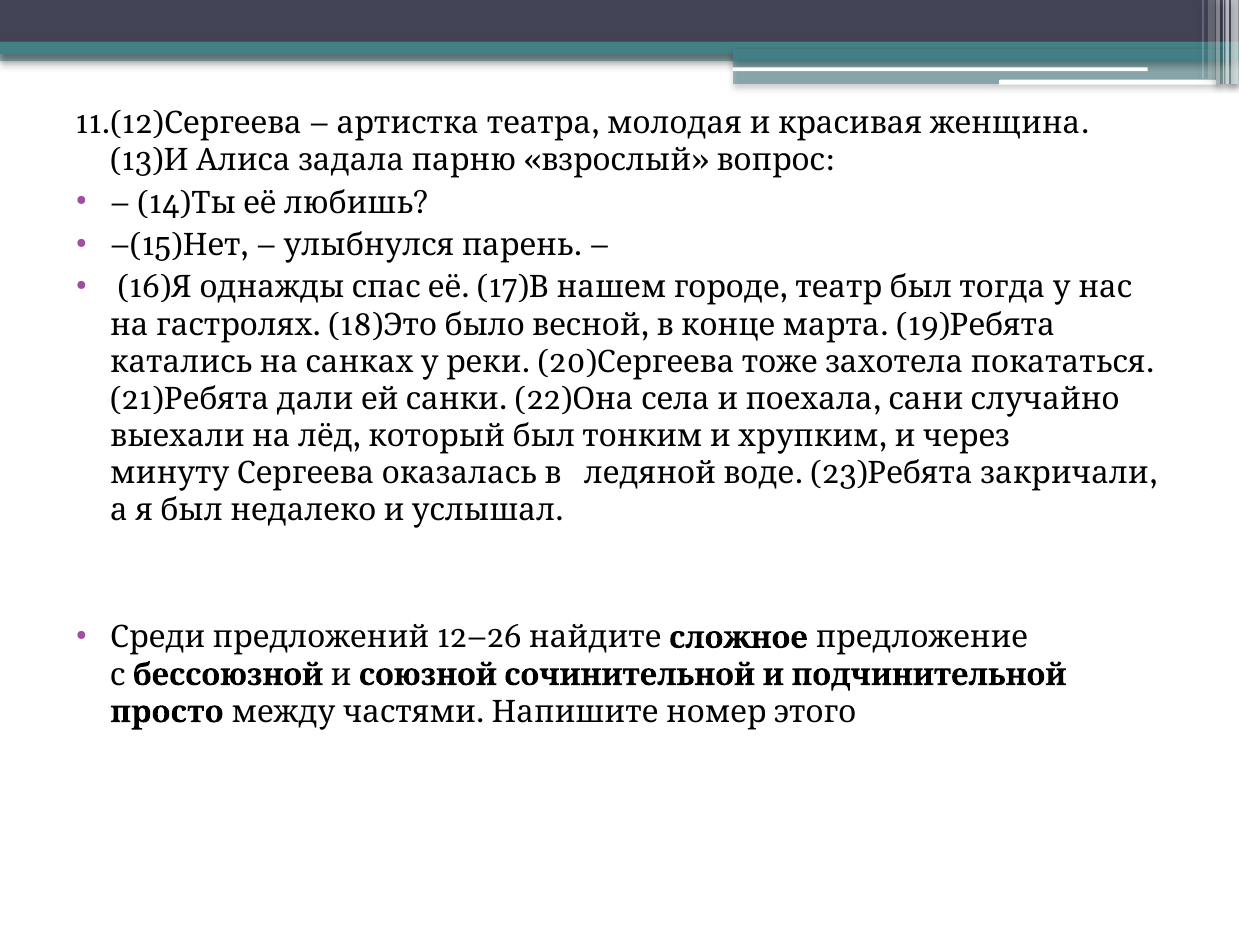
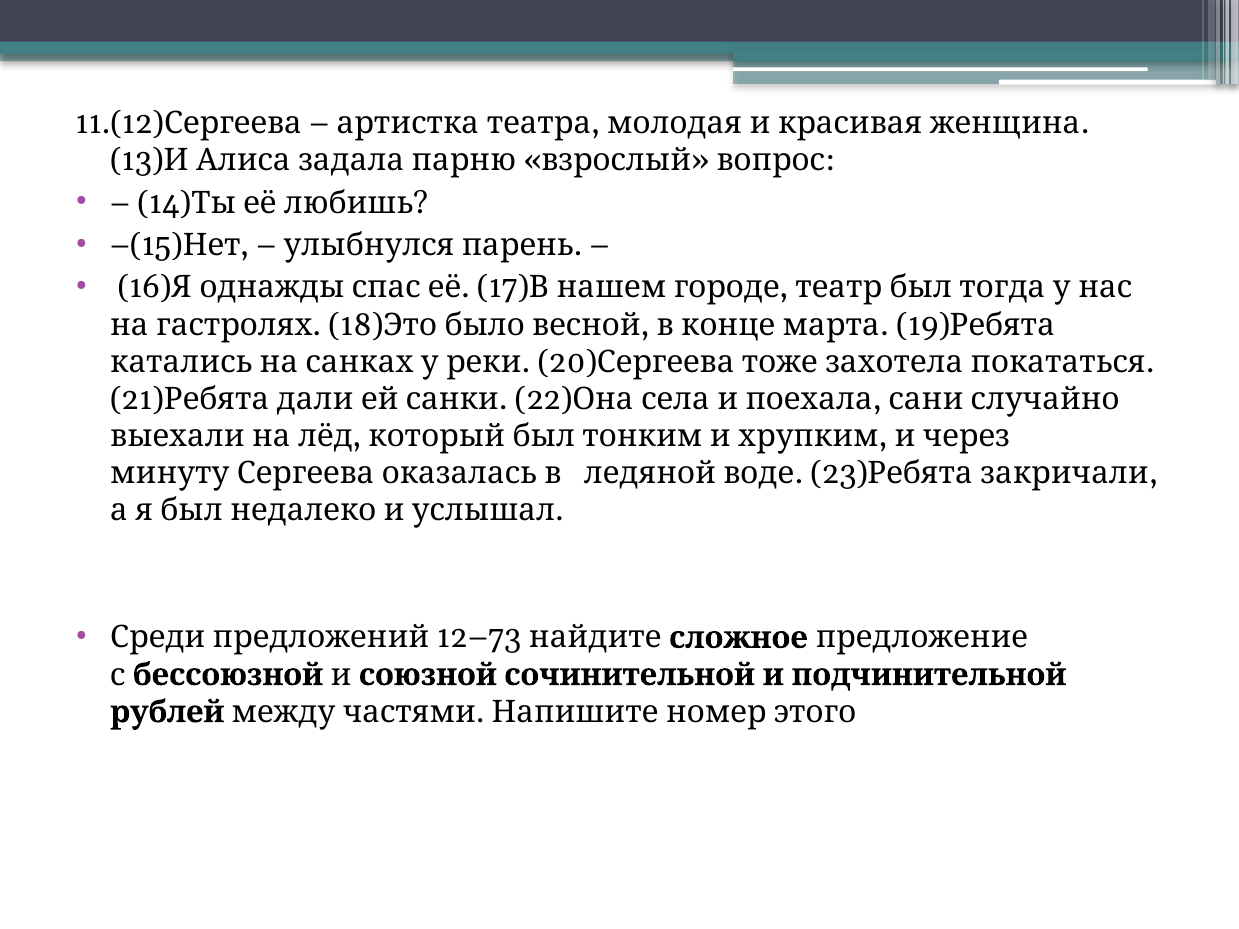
12–26: 12–26 -> 12–73 (479, 638)
просто: просто -> рублей (167, 712)
